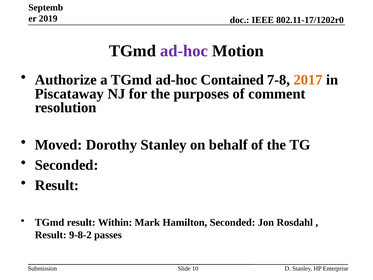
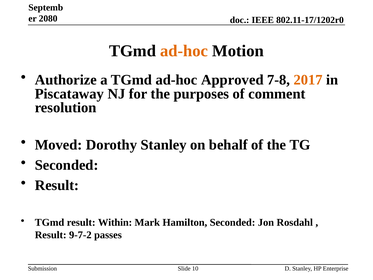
2019: 2019 -> 2080 (48, 19)
ad-hoc colour: purple -> orange (184, 51)
Contained: Contained -> Approved (232, 80)
9-8-2: 9-8-2 -> 9-7-2 (80, 235)
